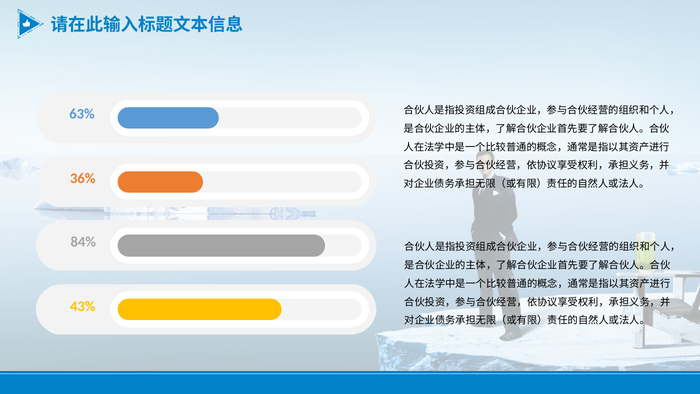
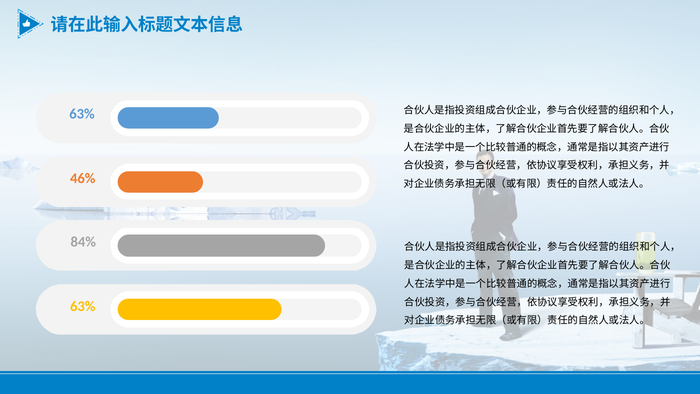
36%: 36% -> 46% (83, 178)
43%: 43% -> 63% (83, 306)
